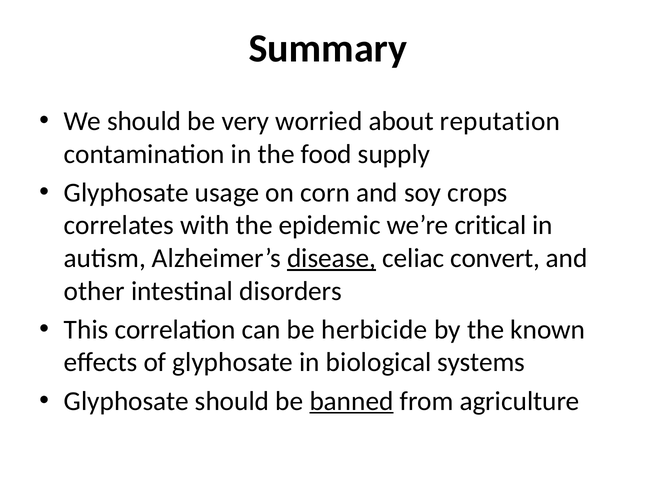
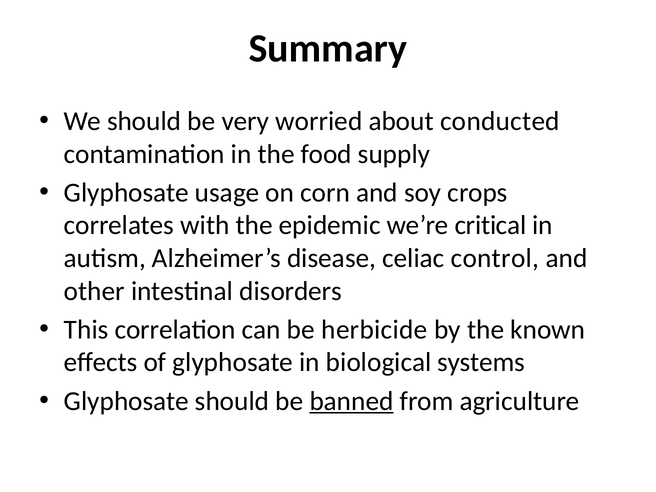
reputation: reputation -> conducted (500, 121)
disease underline: present -> none (332, 258)
convert: convert -> control (495, 258)
